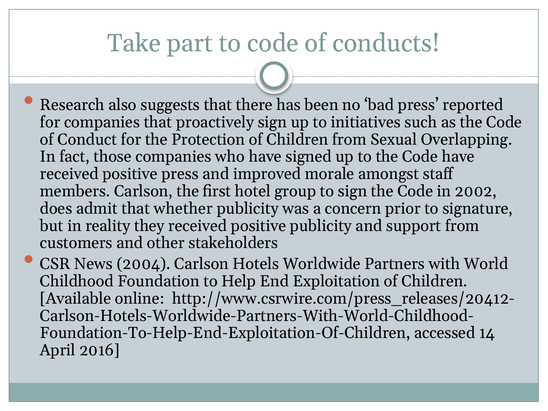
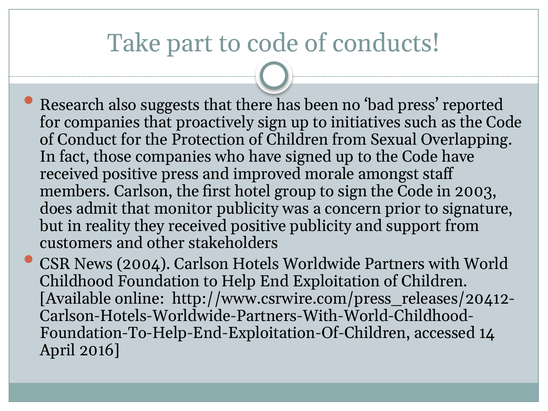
2002: 2002 -> 2003 (476, 191)
whether: whether -> monitor (183, 208)
